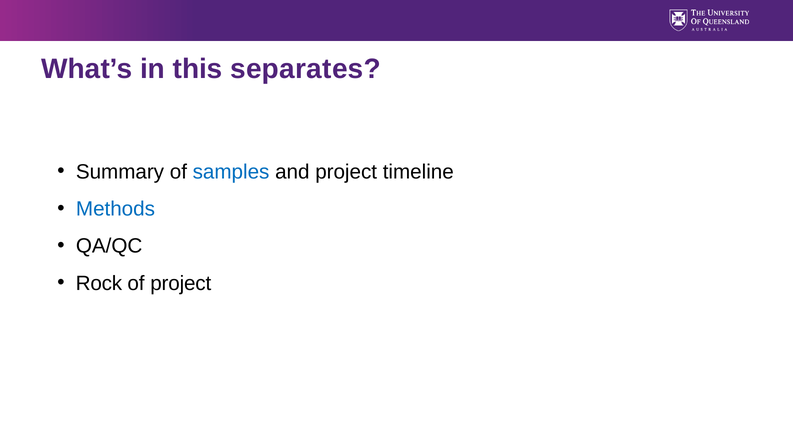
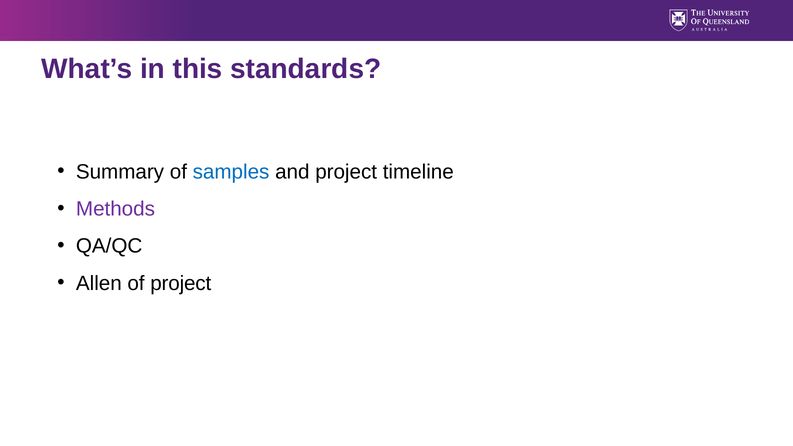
separates: separates -> standards (306, 69)
Methods colour: blue -> purple (115, 209)
Rock: Rock -> Allen (99, 283)
